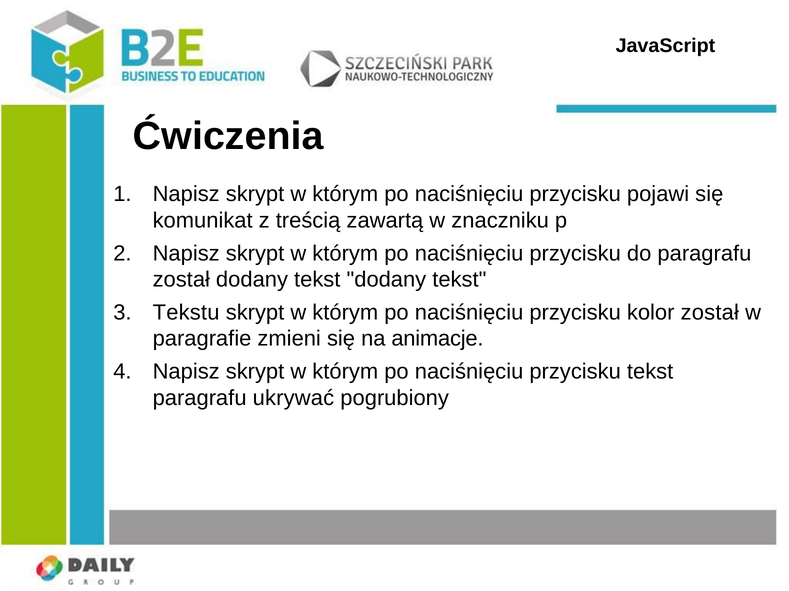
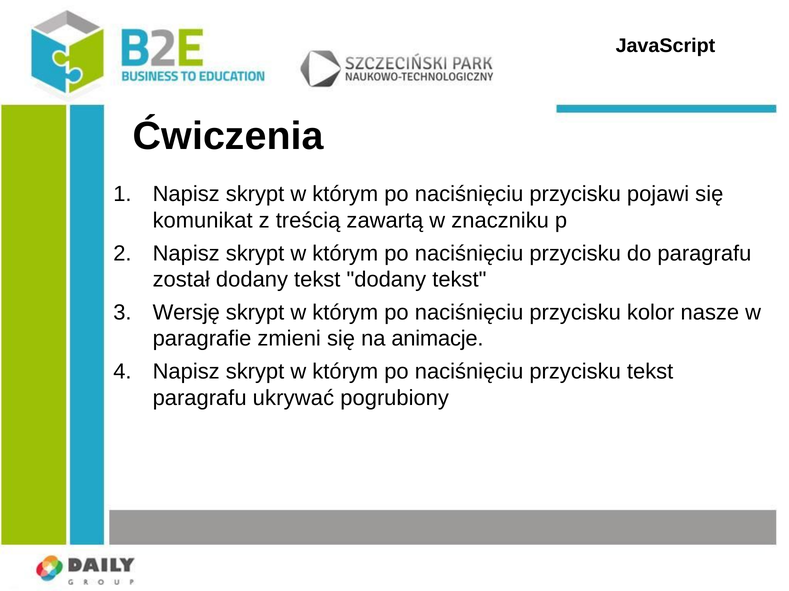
Tekstu: Tekstu -> Wersję (186, 313)
kolor został: został -> nasze (710, 313)
